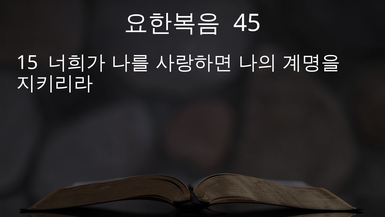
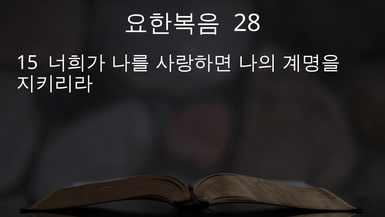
45: 45 -> 28 (247, 23)
